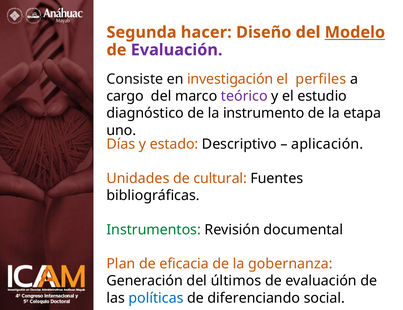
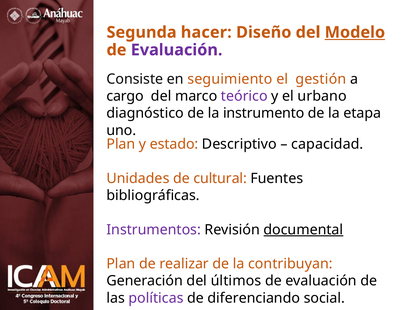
investigación: investigación -> seguimiento (230, 79)
perfiles: perfiles -> gestión (321, 79)
estudio: estudio -> urbano (322, 96)
Días: Días -> Plan (121, 144)
aplicación: aplicación -> capacidad (327, 144)
Instrumentos colour: green -> purple (154, 229)
documental underline: none -> present (303, 229)
eficacia: eficacia -> realizar (184, 263)
gobernanza: gobernanza -> contribuyan (290, 263)
políticas colour: blue -> purple (156, 298)
